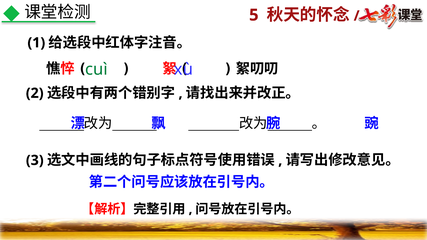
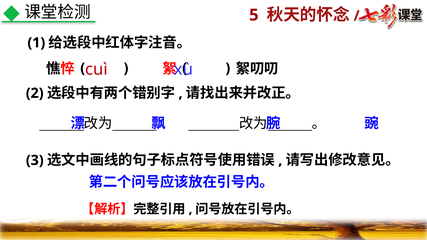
cuì colour: green -> red (96, 69)
